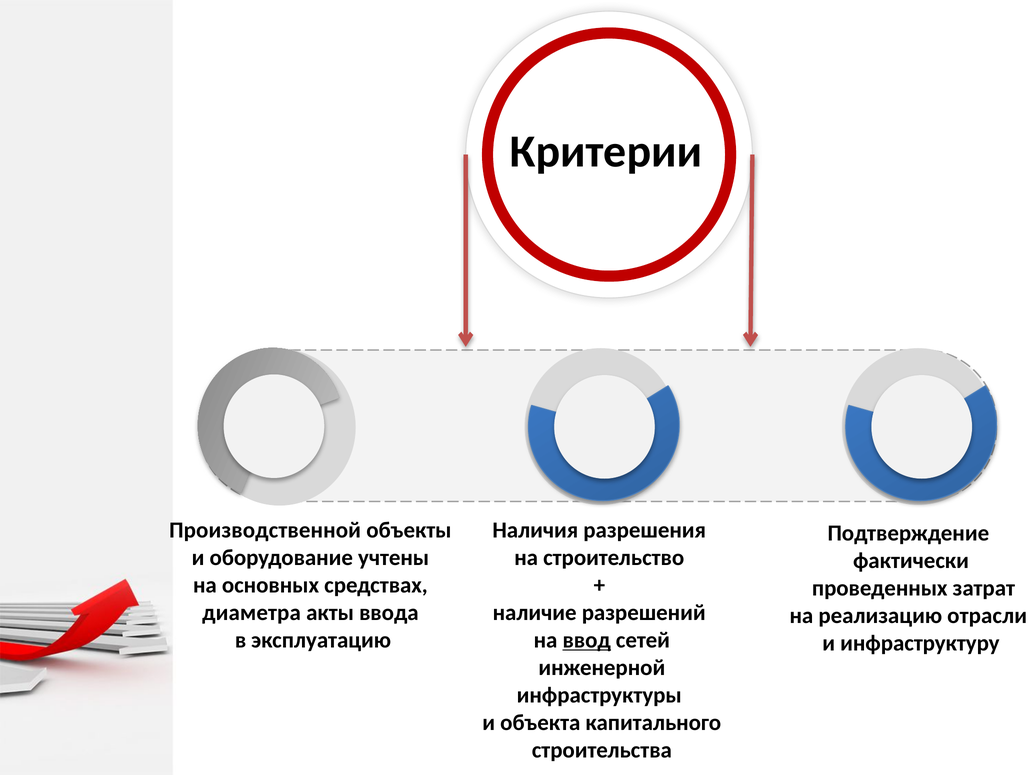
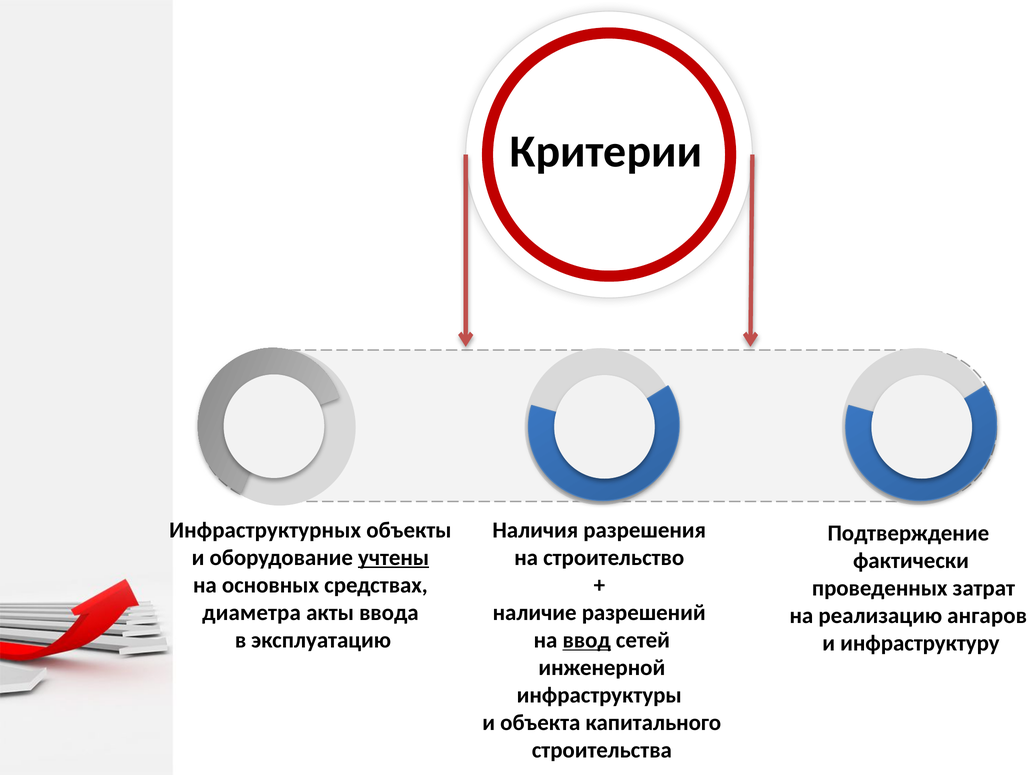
Производственной: Производственной -> Инфраструктурных (265, 530)
учтены underline: none -> present (394, 557)
отрасли: отрасли -> ангаров (987, 616)
